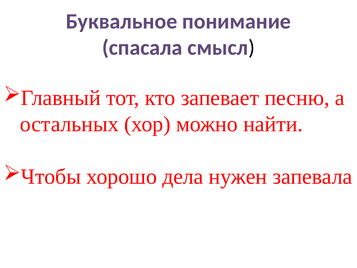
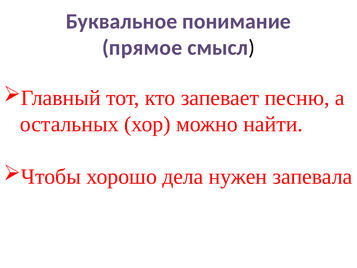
спасала: спасала -> прямое (142, 48)
